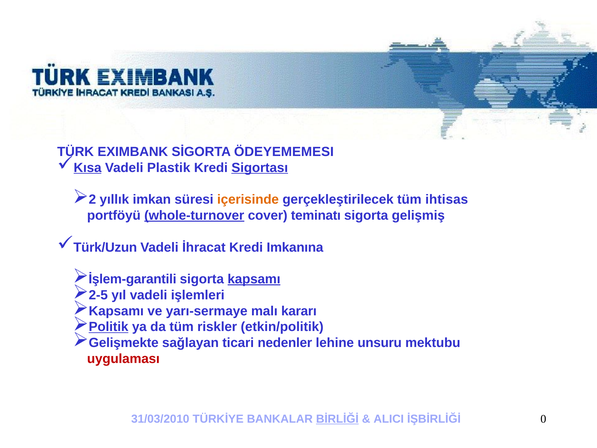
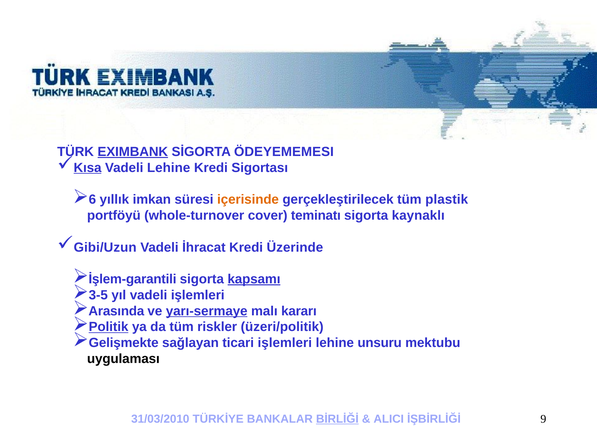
EXIMBANK underline: none -> present (133, 152)
Vadeli Plastik: Plastik -> Lehine (169, 168)
Sigortası underline: present -> none (260, 168)
2: 2 -> 6 (92, 199)
ihtisas: ihtisas -> plastik (447, 199)
whole-turnover underline: present -> none (194, 215)
gelişmiş: gelişmiş -> kaynaklı (418, 215)
Türk/Uzun: Türk/Uzun -> Gibi/Uzun (105, 247)
Imkanına: Imkanına -> Üzerinde (295, 247)
2-5: 2-5 -> 3-5 (98, 295)
Kapsamı: Kapsamı -> Arasında (116, 311)
yarı-sermaye underline: none -> present (207, 311)
etkin/politik: etkin/politik -> üzeri/politik (282, 327)
ticari nedenler: nedenler -> işlemleri (285, 343)
uygulaması colour: red -> black (123, 359)
0: 0 -> 9 (543, 419)
